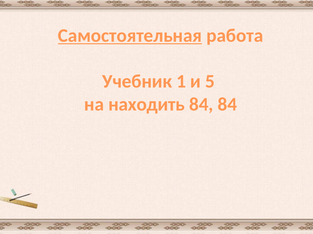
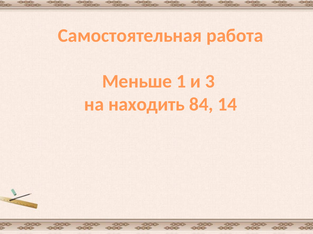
Самостоятельная underline: present -> none (130, 36)
Учебник: Учебник -> Меньше (137, 82)
5: 5 -> 3 (210, 82)
84 84: 84 -> 14 (227, 105)
